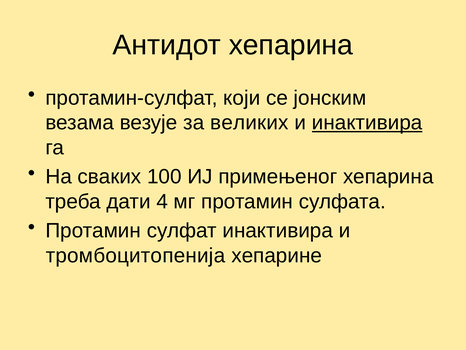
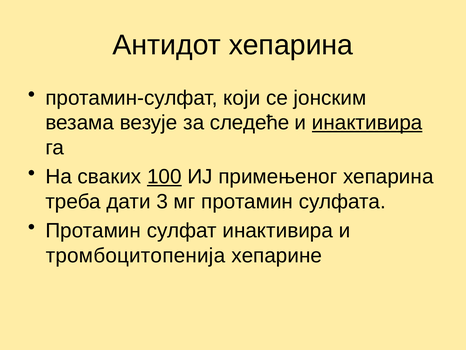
великих: великих -> следеће (250, 123)
100 underline: none -> present (164, 176)
4: 4 -> 3 (162, 201)
